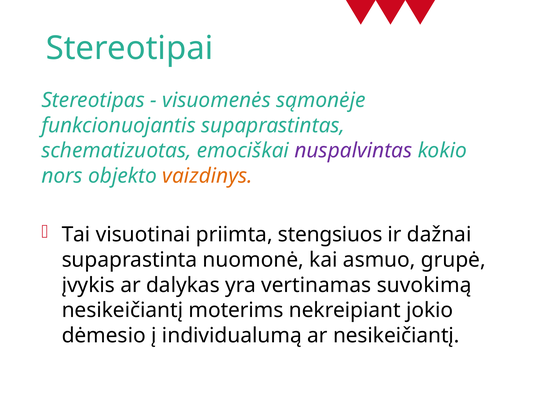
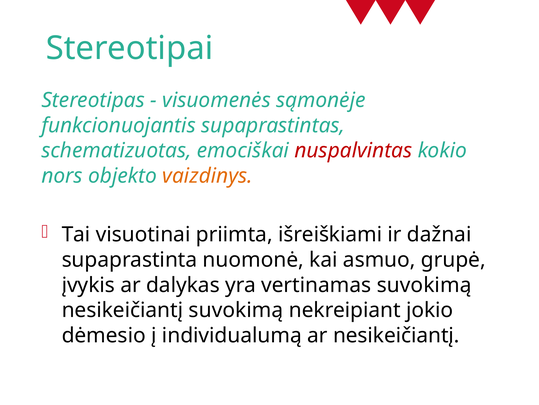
nuspalvintas colour: purple -> red (353, 150)
stengsiuos: stengsiuos -> išreiškiami (330, 234)
nesikeičiantį moterims: moterims -> suvokimą (236, 310)
